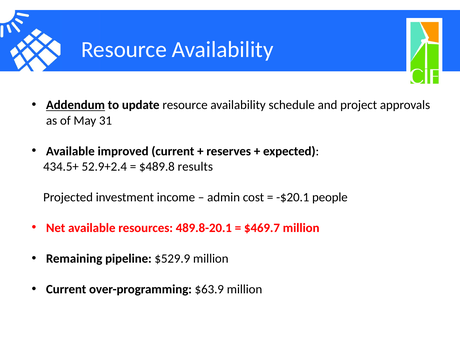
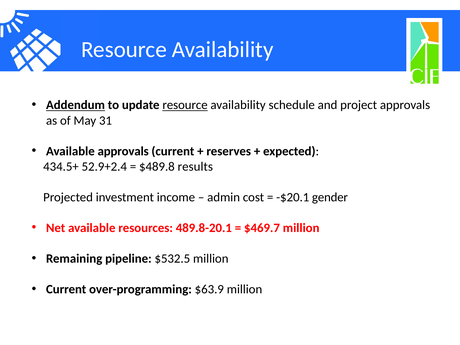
resource underline: none -> present (185, 105)
Available improved: improved -> approvals (123, 151)
people: people -> gender (330, 197)
$529.9: $529.9 -> $532.5 (172, 259)
